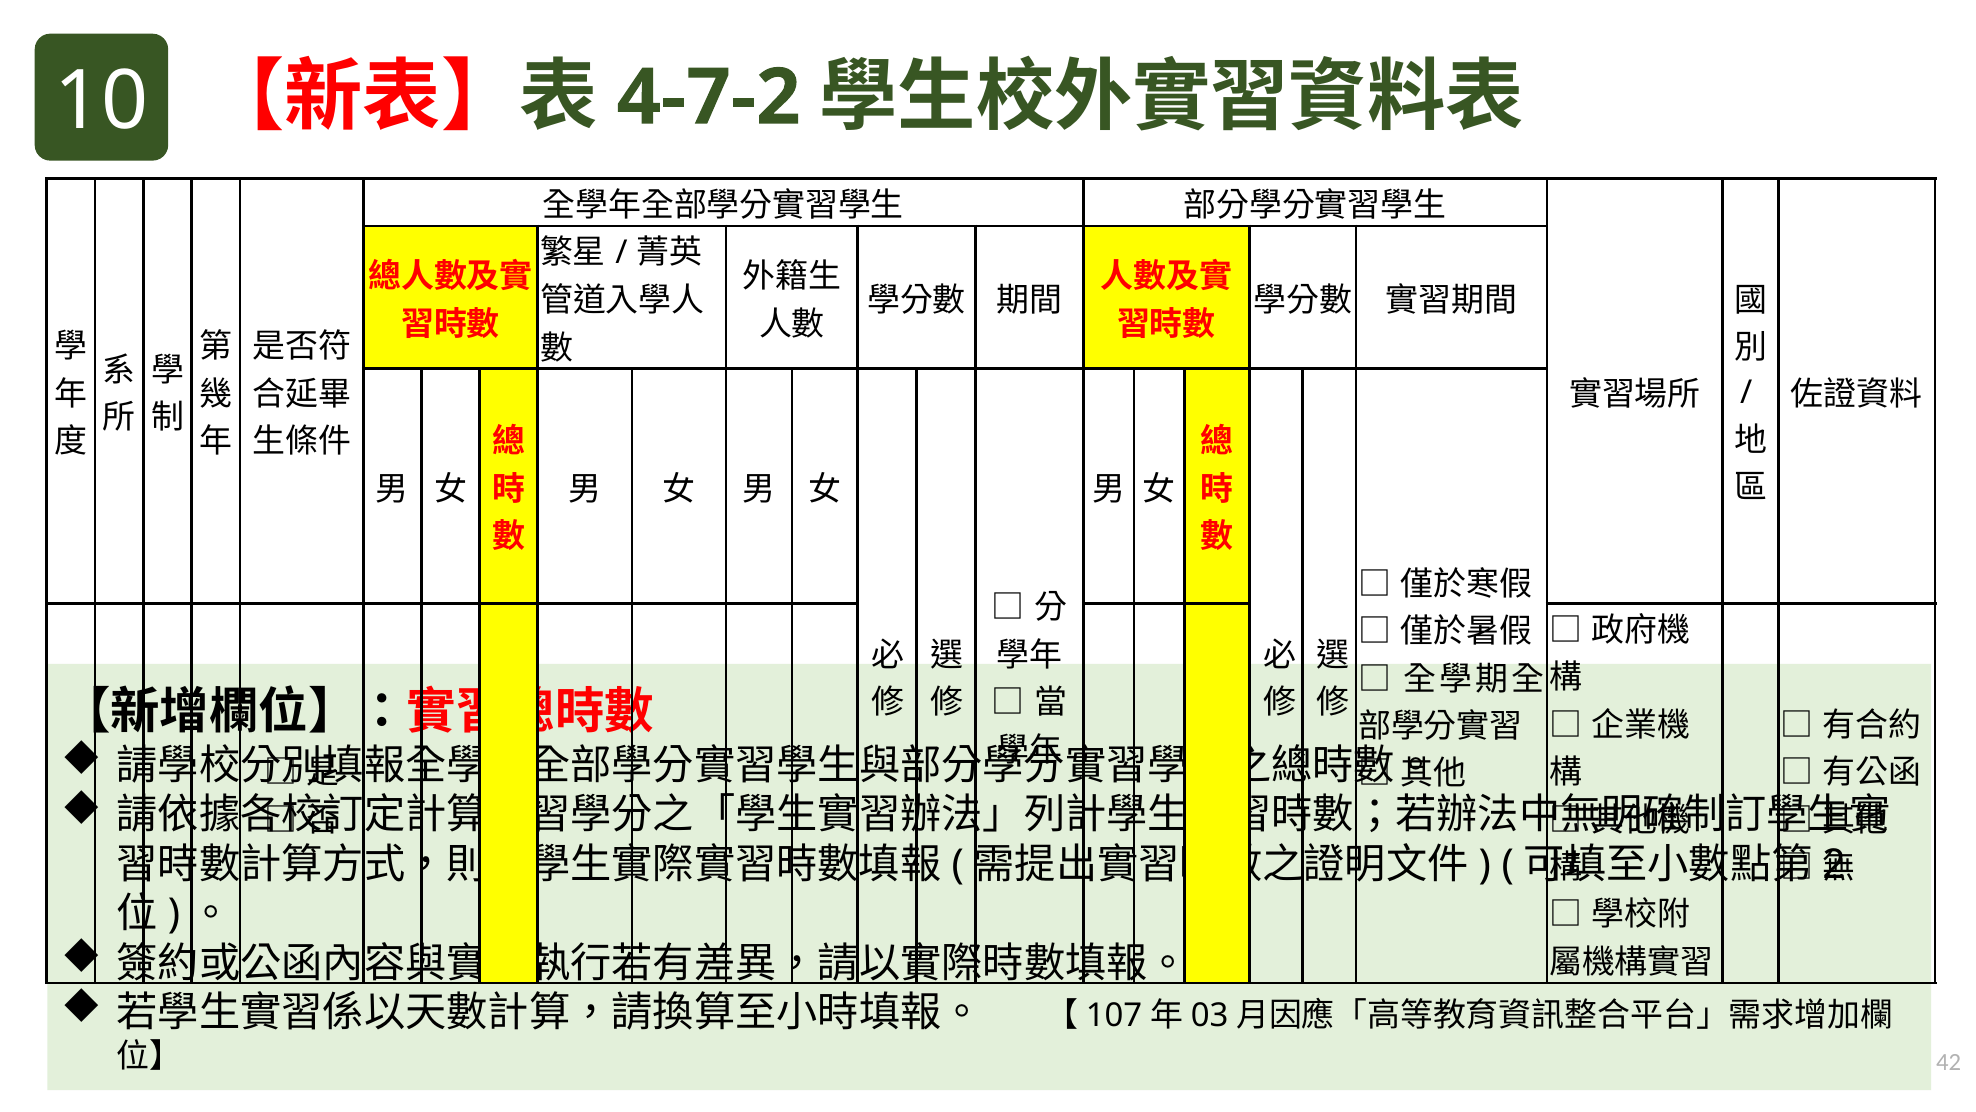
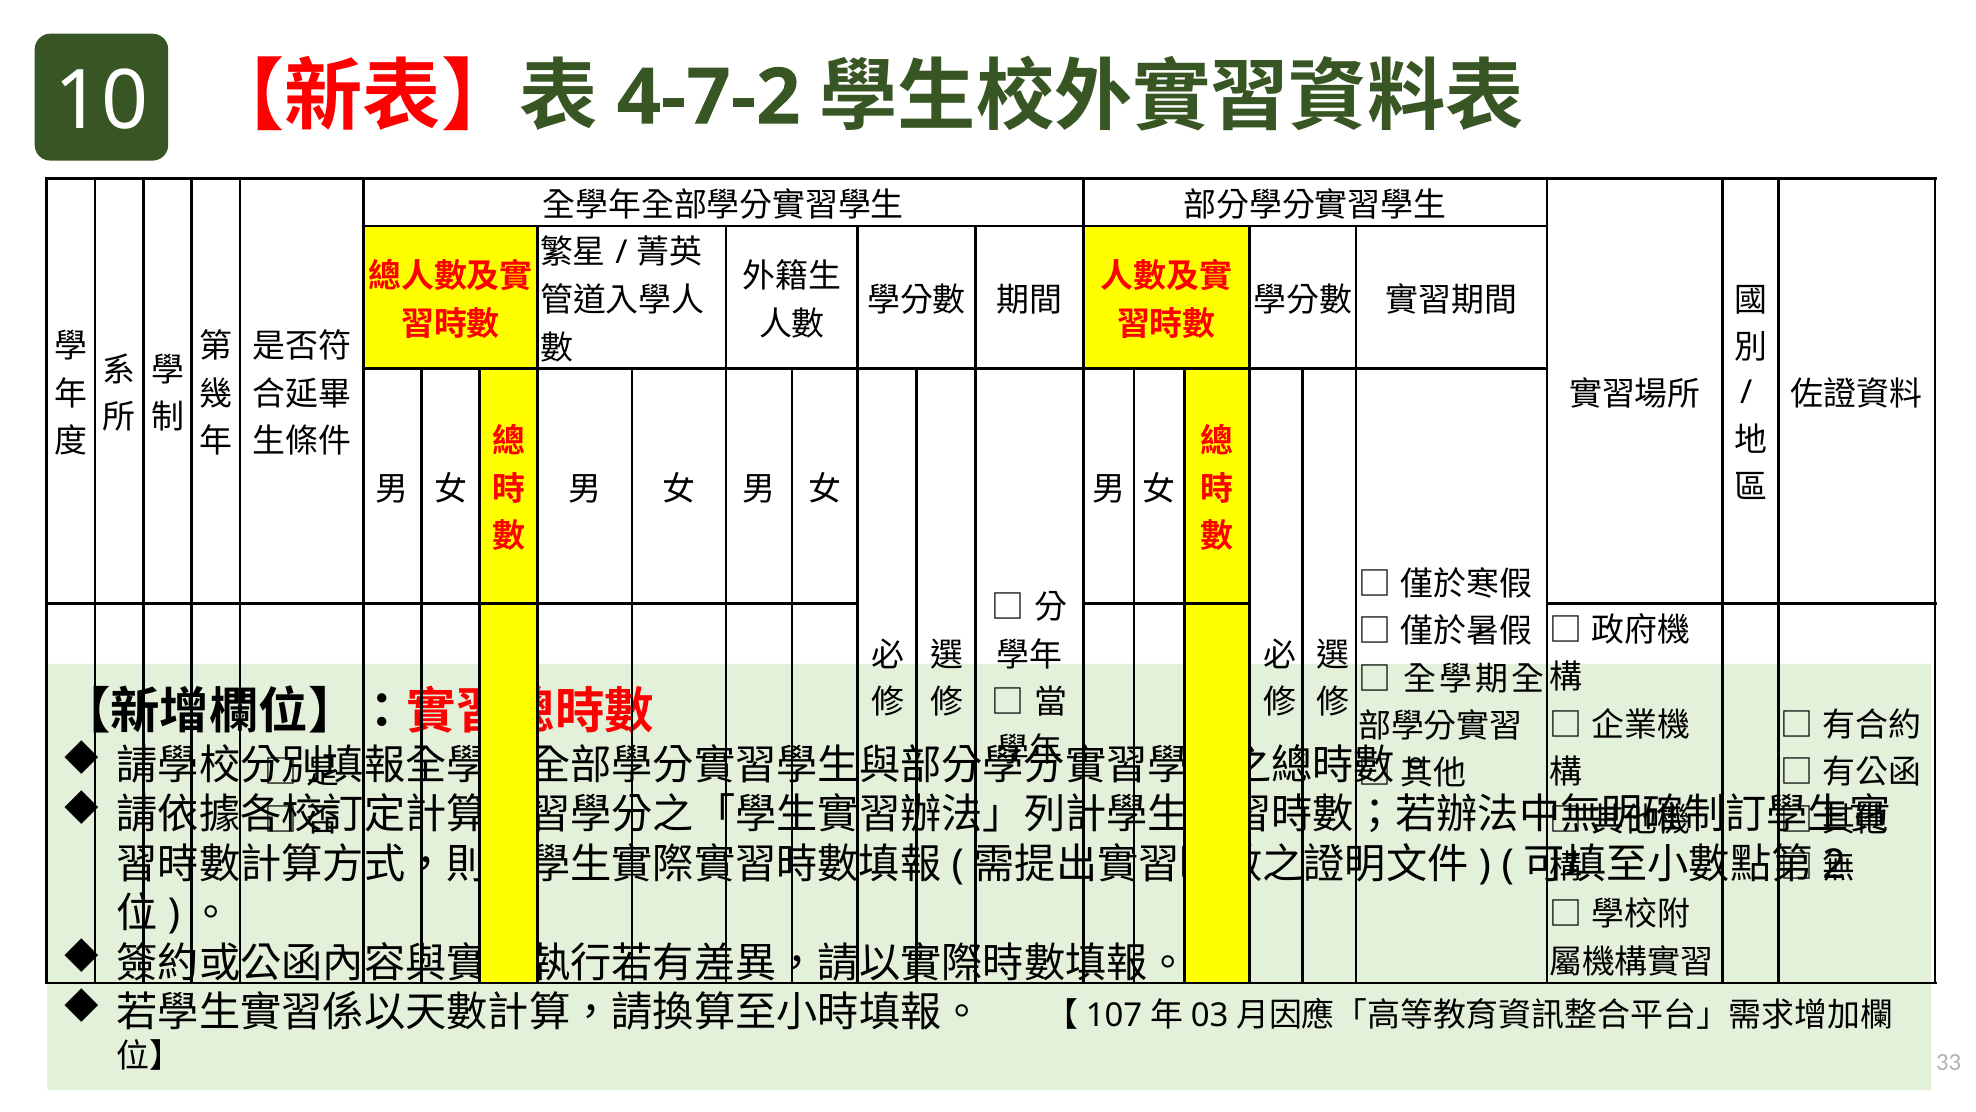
42: 42 -> 33 (1949, 1062)
